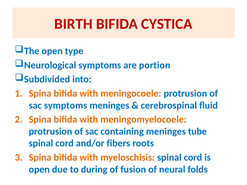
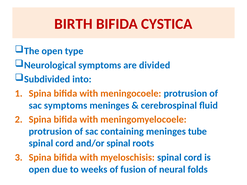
portion: portion -> divided (155, 65)
and/or fibers: fibers -> spinal (118, 144)
during: during -> weeks (94, 170)
